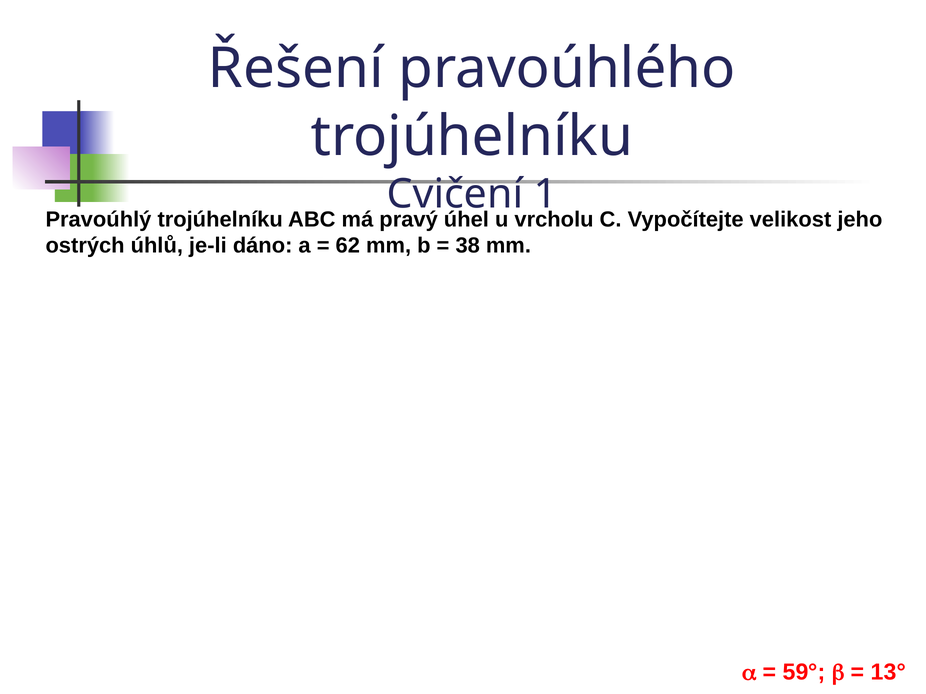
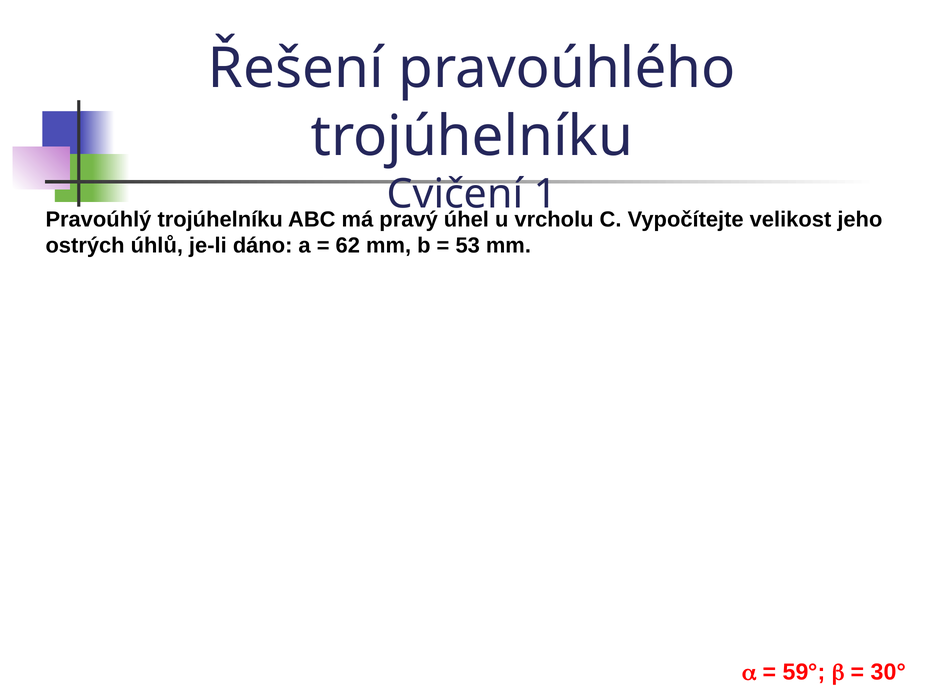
38: 38 -> 53 (468, 246)
13°: 13° -> 30° (888, 673)
